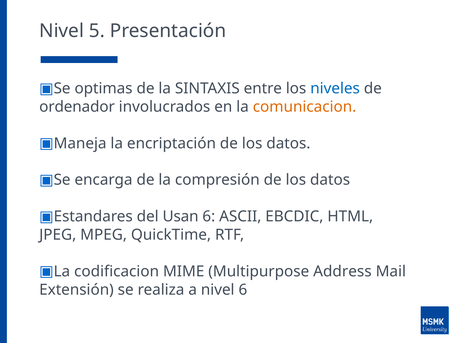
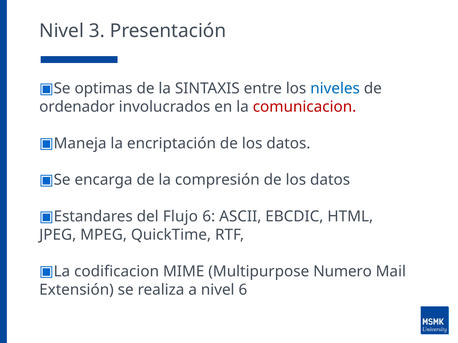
5: 5 -> 3 (97, 31)
comunicacion colour: orange -> red (305, 107)
Usan: Usan -> Flujo (180, 217)
Address: Address -> Numero (343, 272)
